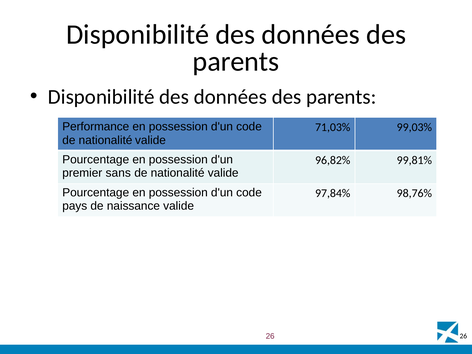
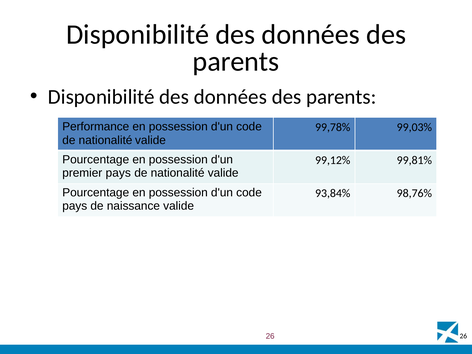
71,03%: 71,03% -> 99,78% (333, 127)
96,82%: 96,82% -> 99,12% (333, 160)
premier sans: sans -> pays (118, 173)
97,84%: 97,84% -> 93,84% (333, 193)
